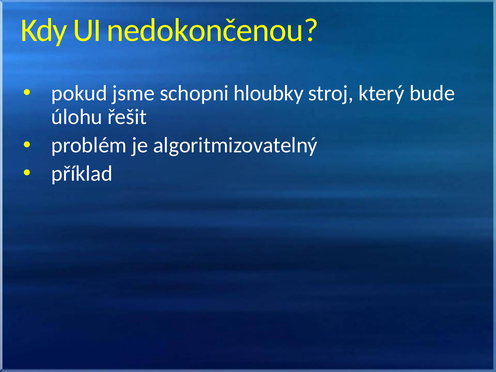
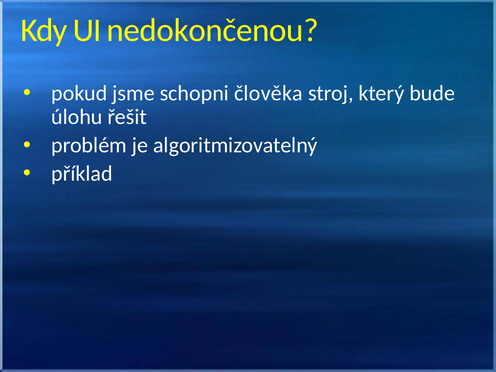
hloubky: hloubky -> člověka (268, 93)
